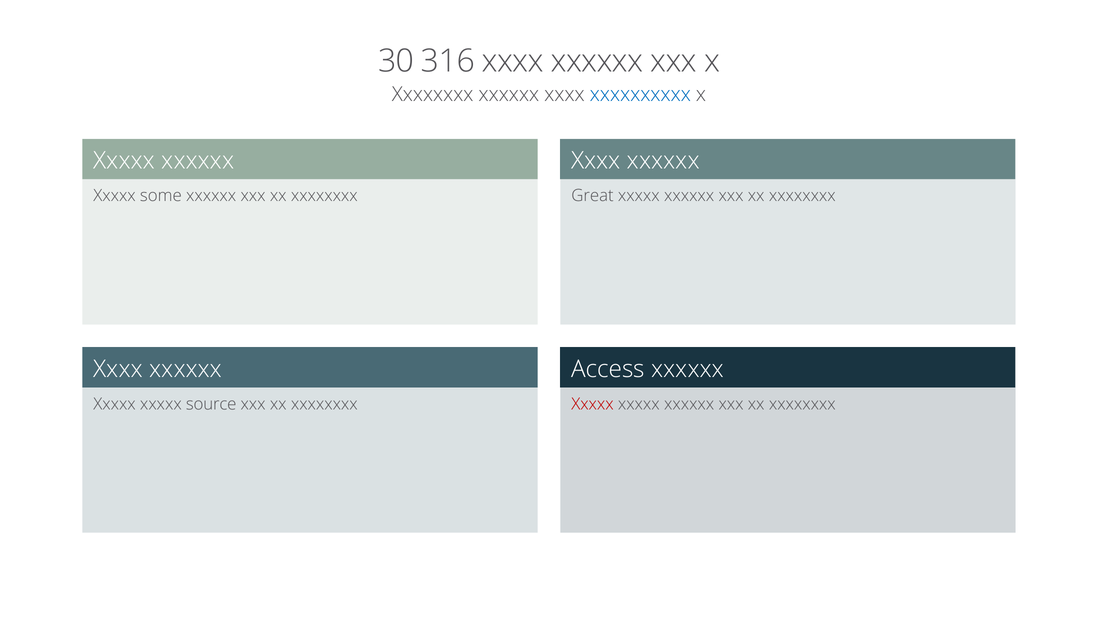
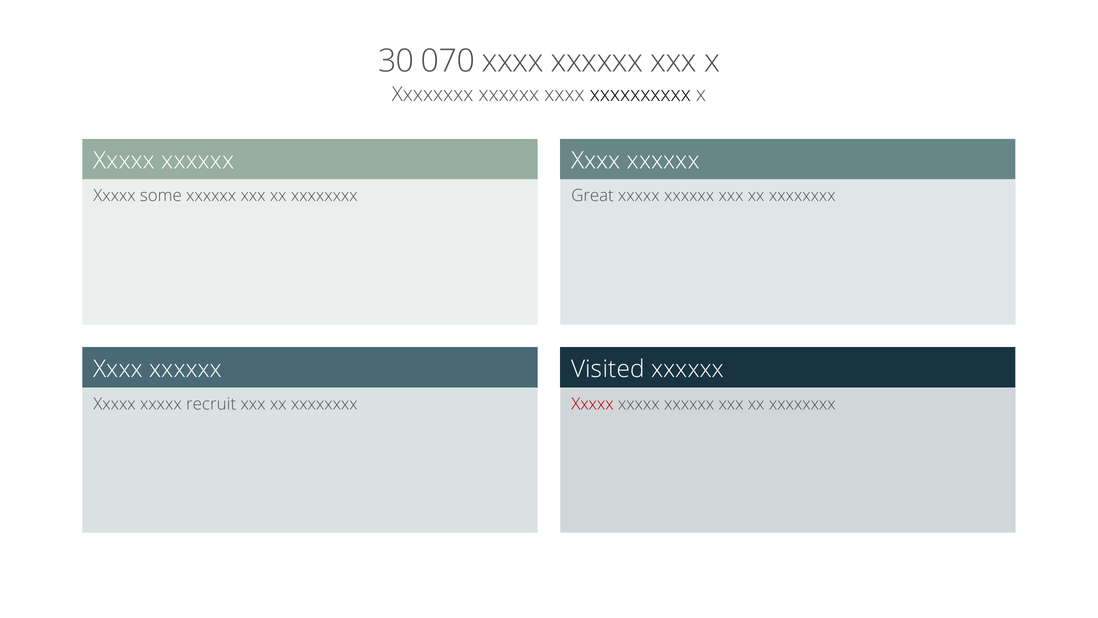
316: 316 -> 070 (448, 61)
xxxxxxxxxx colour: blue -> black (640, 94)
Access: Access -> Visited (608, 369)
source: source -> recruit (211, 404)
